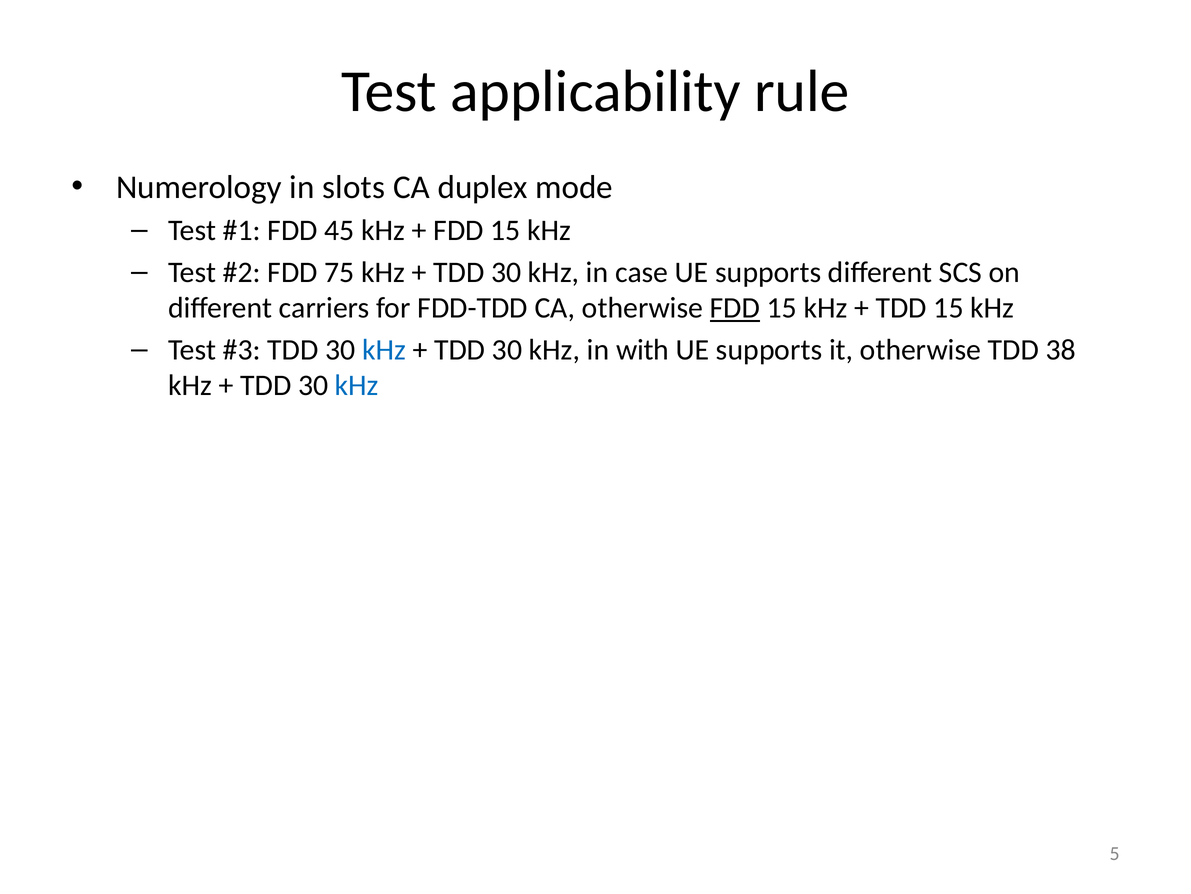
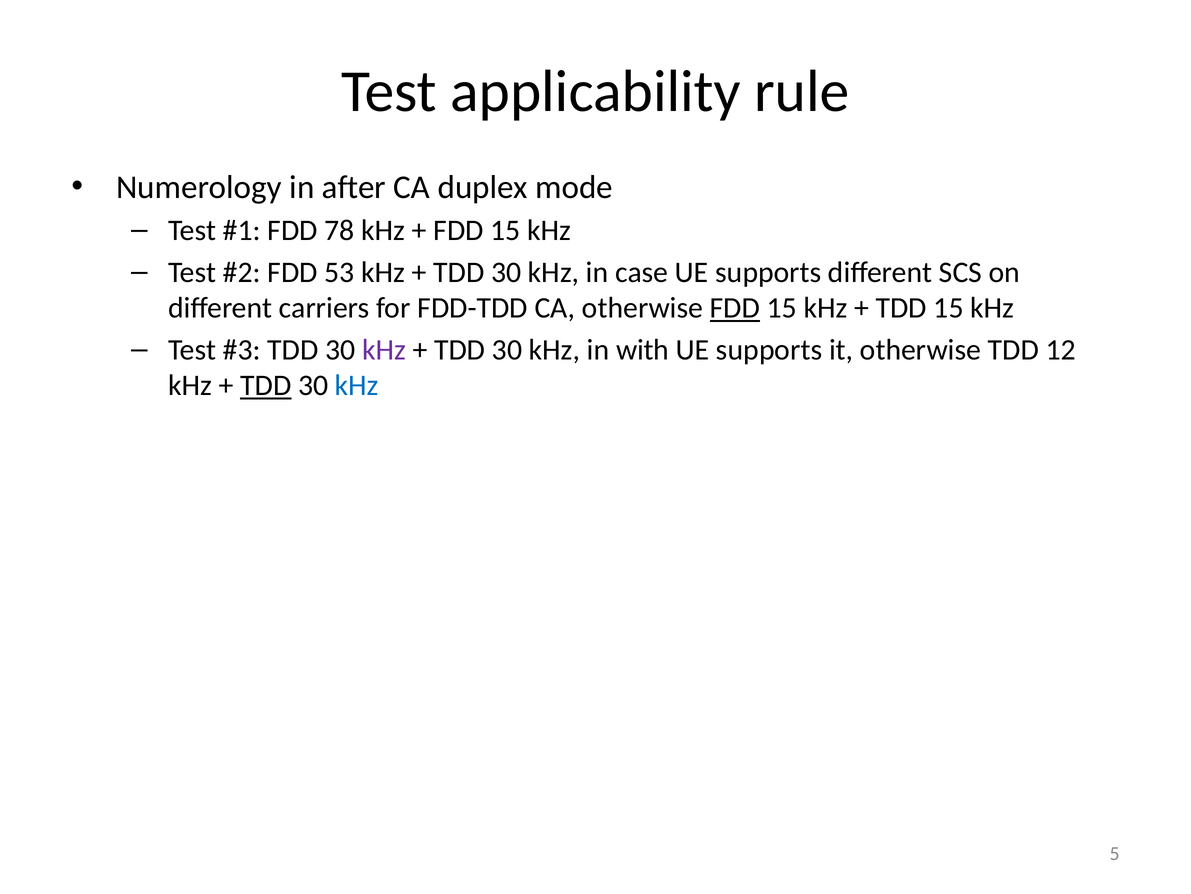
slots: slots -> after (354, 187)
45: 45 -> 78 (339, 230)
75: 75 -> 53 (339, 272)
kHz colour: blue -> purple (384, 349)
38: 38 -> 12 (1061, 349)
TDD underline: none -> present (266, 385)
